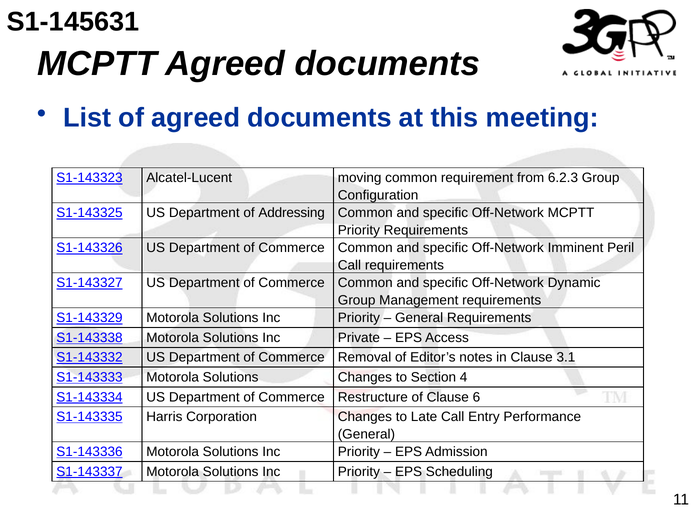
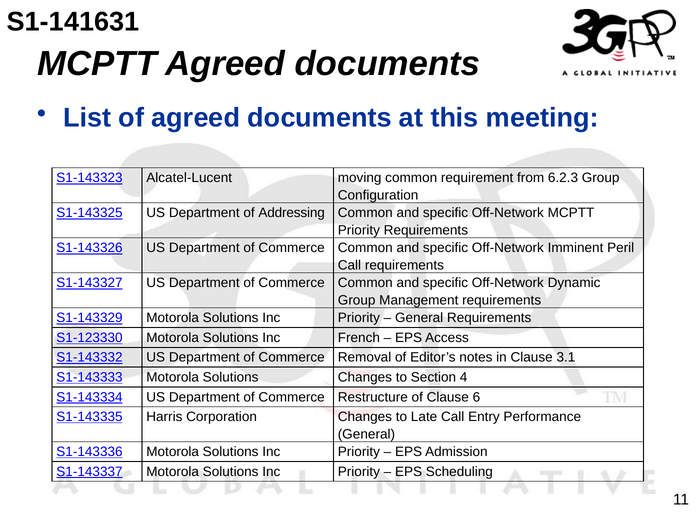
S1-145631: S1-145631 -> S1-141631 (73, 22)
S1-143338: S1-143338 -> S1-123330 (89, 338)
Private: Private -> French (359, 338)
